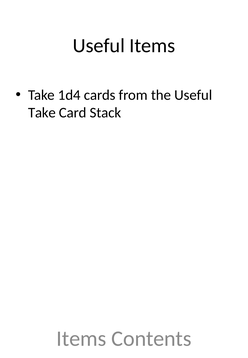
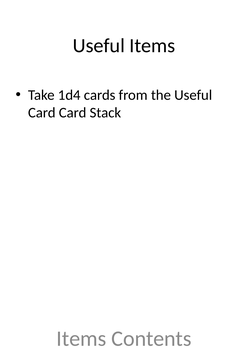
Take: Take -> Card (42, 113)
